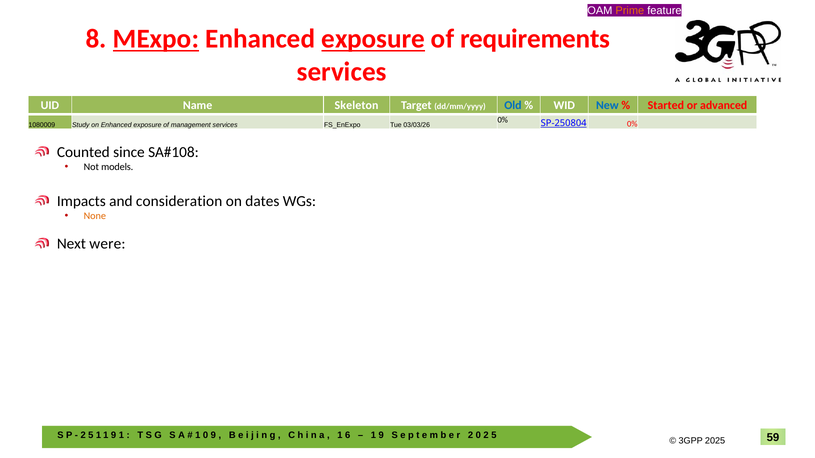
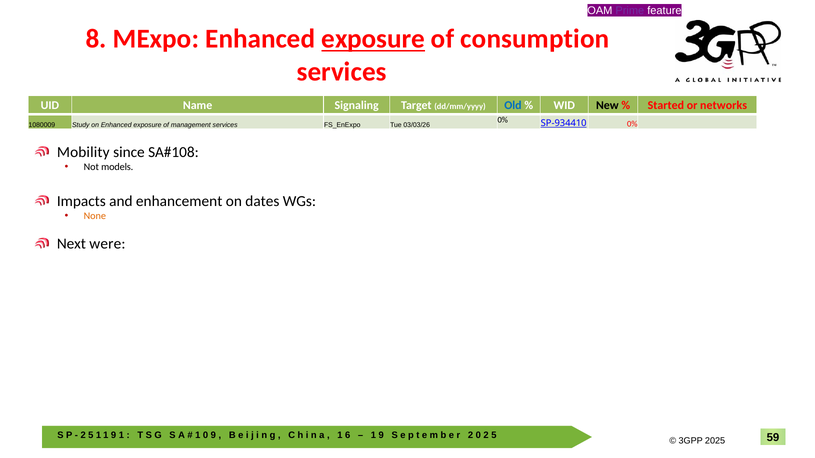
Prime colour: orange -> purple (630, 10)
MExpo underline: present -> none (156, 39)
requirements: requirements -> consumption (535, 39)
Skeleton: Skeleton -> Signaling (357, 106)
New colour: blue -> black (607, 106)
advanced: advanced -> networks (724, 106)
SP-250804: SP-250804 -> SP-934410 (564, 123)
Counted: Counted -> Mobility (83, 152)
consideration: consideration -> enhancement (179, 201)
